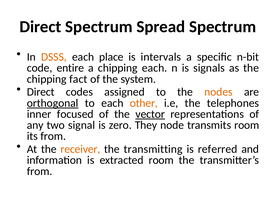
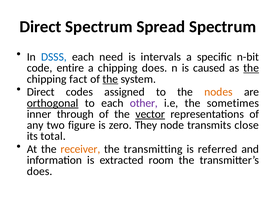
DSSS colour: orange -> blue (54, 57)
place: place -> need (111, 57)
chipping each: each -> does (155, 68)
signals: signals -> caused (209, 68)
the underline: none -> present (251, 68)
the underline: none -> present (110, 79)
other colour: orange -> purple (144, 103)
telephones: telephones -> sometimes (233, 103)
focused: focused -> through (75, 114)
signal: signal -> figure (82, 125)
transmits room: room -> close (247, 125)
its from: from -> total (53, 136)
from: from -> does (40, 171)
